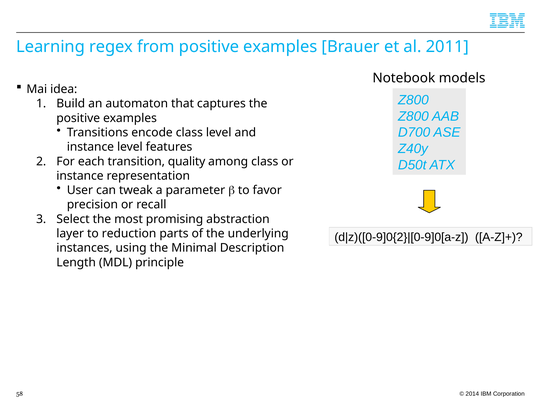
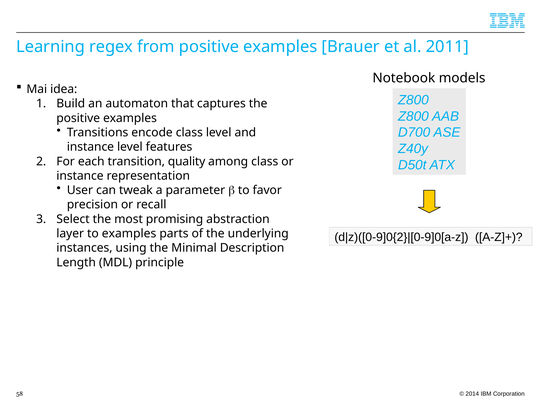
to reduction: reduction -> examples (129, 233)
